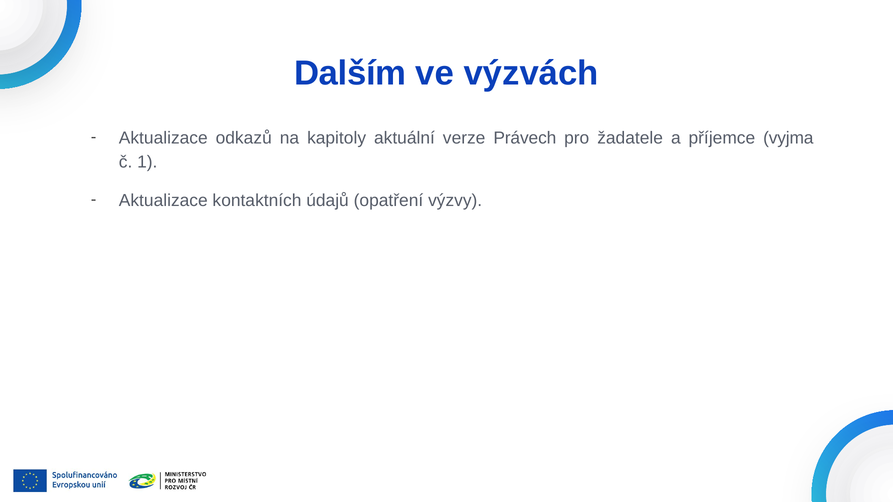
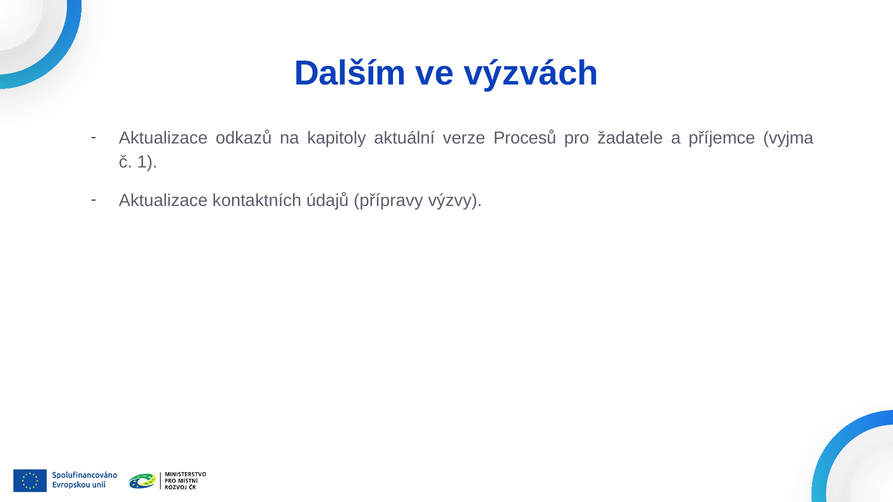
Právech: Právech -> Procesů (525, 138)
opatření: opatření -> přípravy (388, 201)
